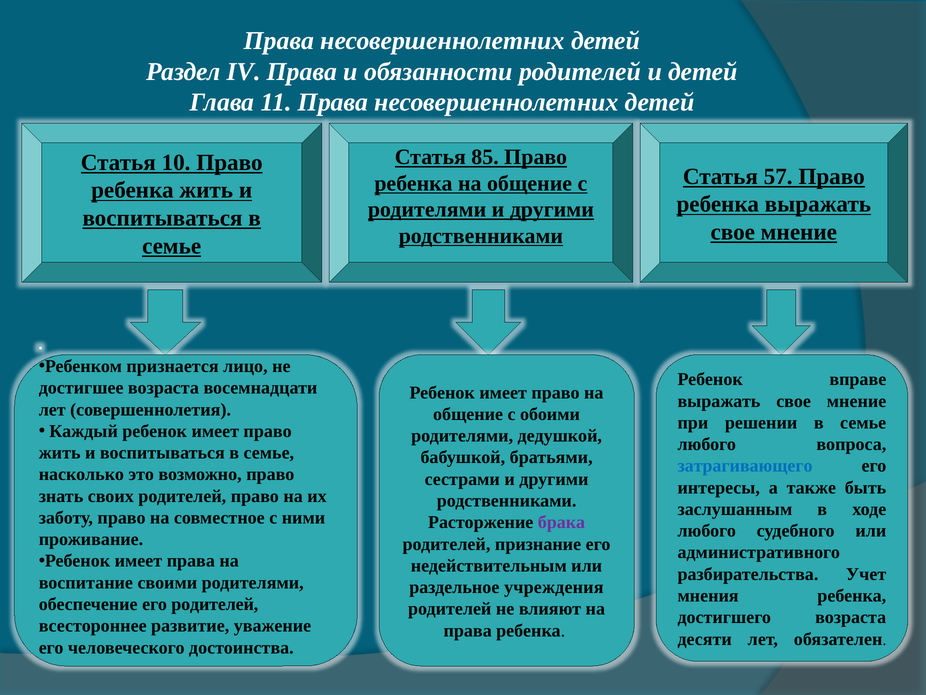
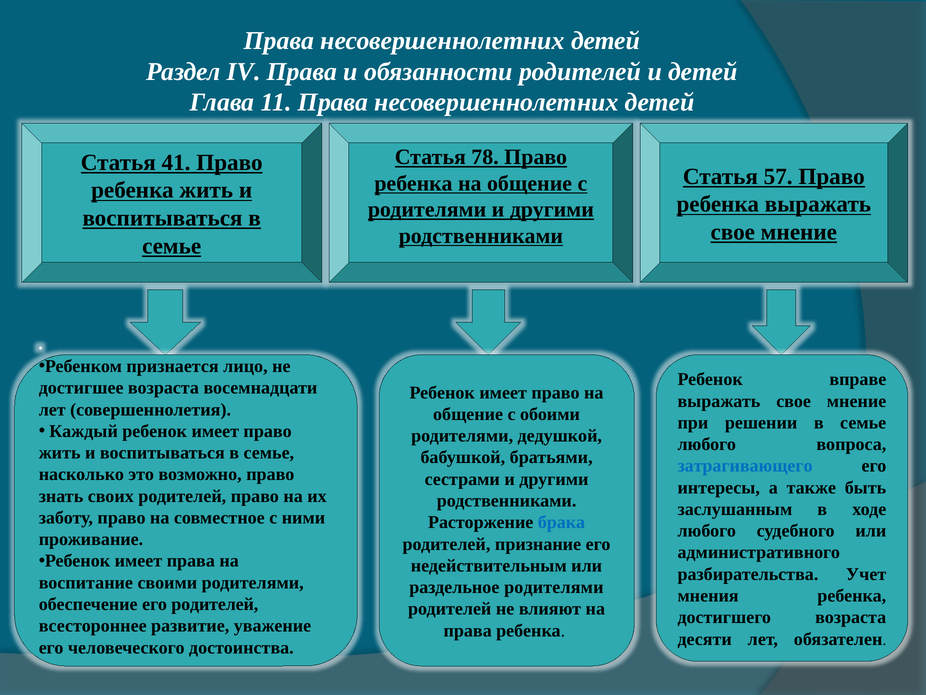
85: 85 -> 78 (485, 157)
10: 10 -> 41 (176, 162)
брака colour: purple -> blue (561, 522)
раздельное учреждения: учреждения -> родителями (554, 587)
